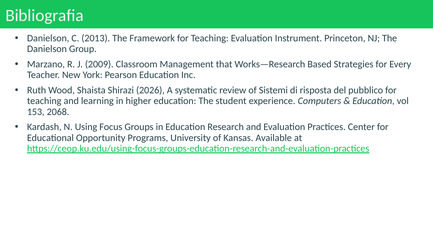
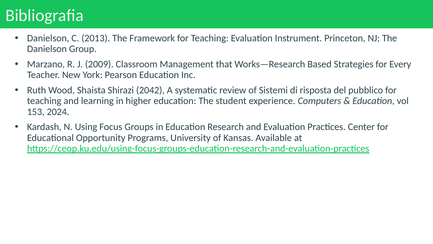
2026: 2026 -> 2042 (150, 90)
2068: 2068 -> 2024 (58, 112)
